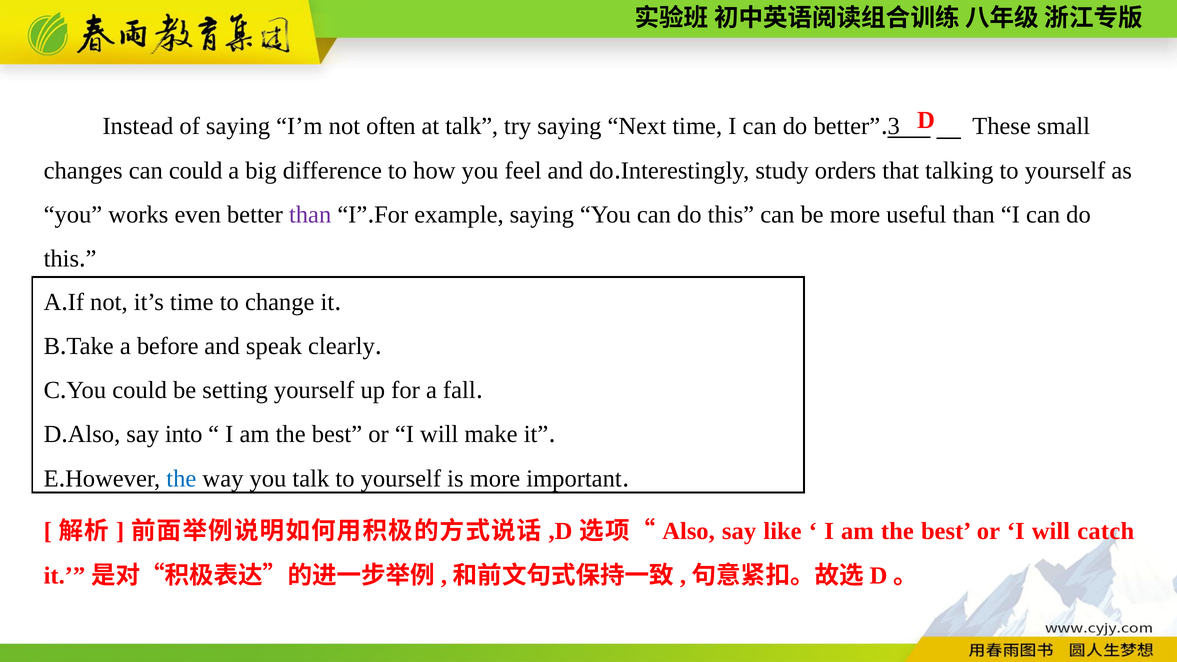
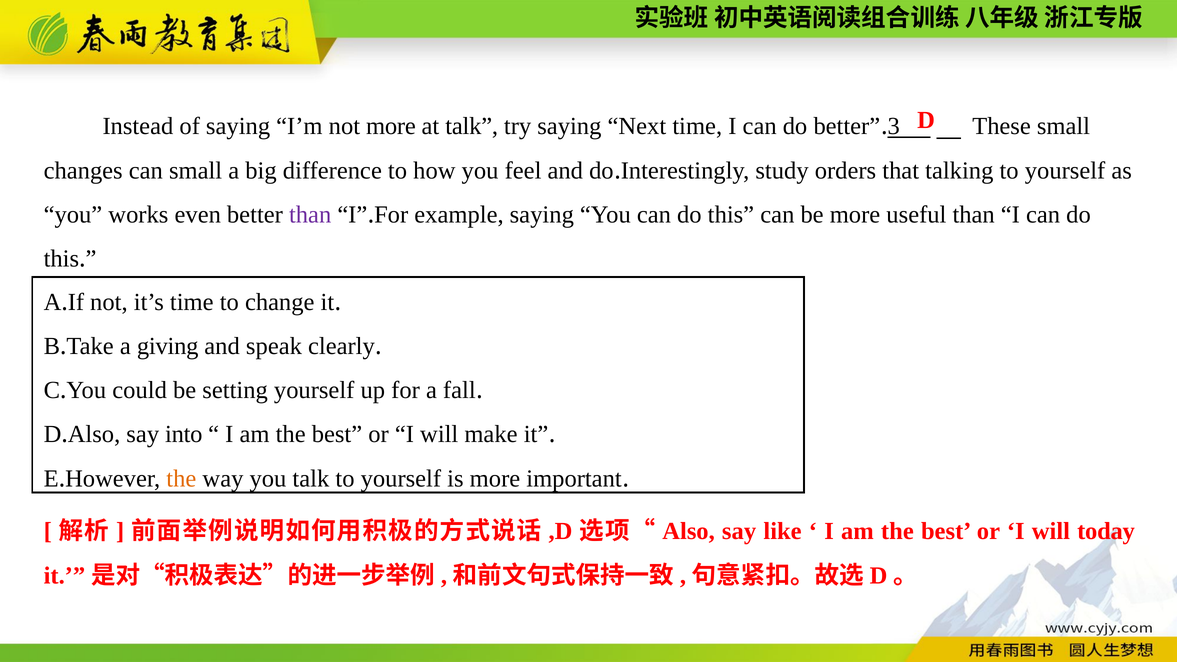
not often: often -> more (391, 126)
can could: could -> small (196, 171)
before: before -> giving (168, 346)
the colour: blue -> orange (181, 479)
catch: catch -> today (1106, 531)
